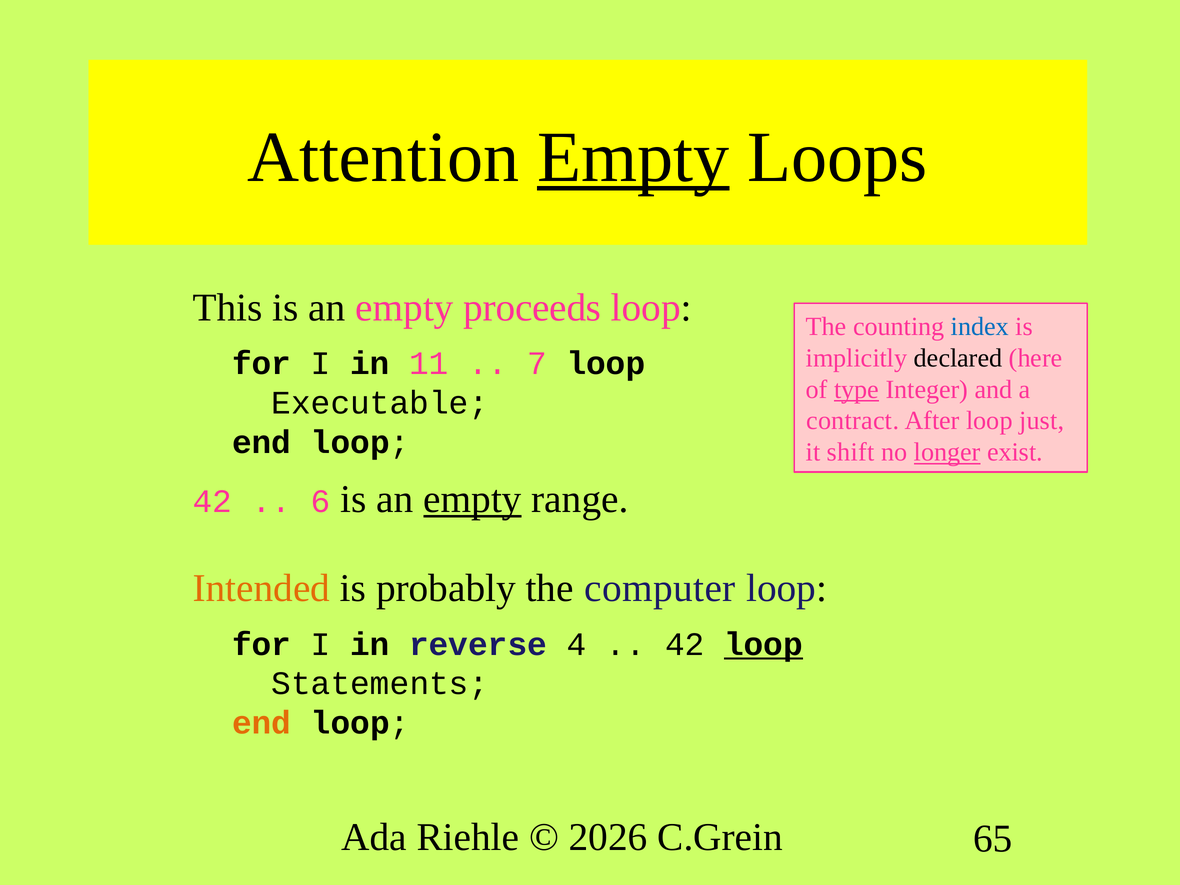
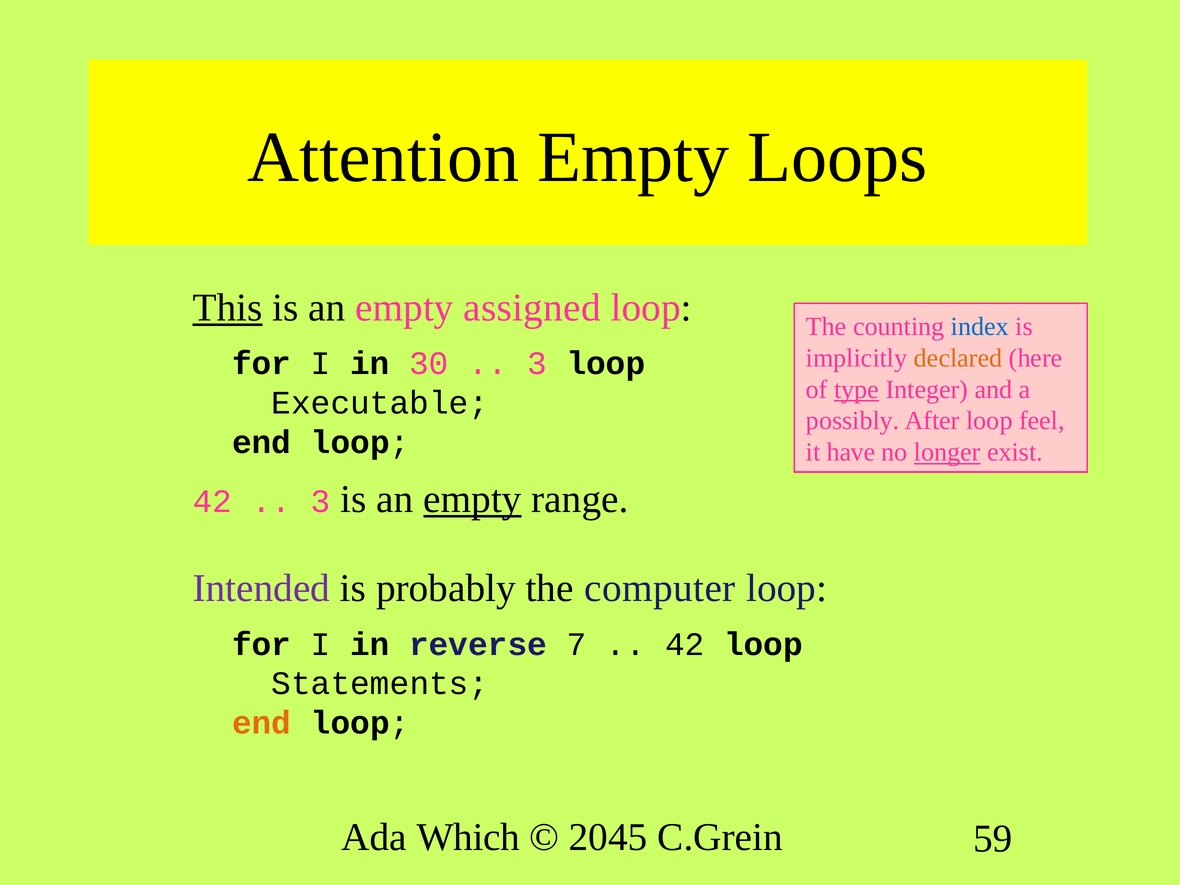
Empty underline: present -> none (633, 157)
This underline: none -> present (228, 308)
proceeds: proceeds -> assigned (532, 308)
declared colour: black -> orange (958, 358)
11: 11 -> 30 (429, 364)
7: 7 -> 3 (537, 364)
contract: contract -> possibly (853, 421)
just: just -> feel (1042, 421)
shift: shift -> have (851, 452)
6: 6 -> 3 (321, 501)
Intended colour: orange -> purple (261, 588)
4: 4 -> 7 (576, 644)
loop underline: present -> none (763, 644)
Riehle: Riehle -> Which (468, 837)
2026: 2026 -> 2045 (608, 837)
65: 65 -> 59 (993, 839)
